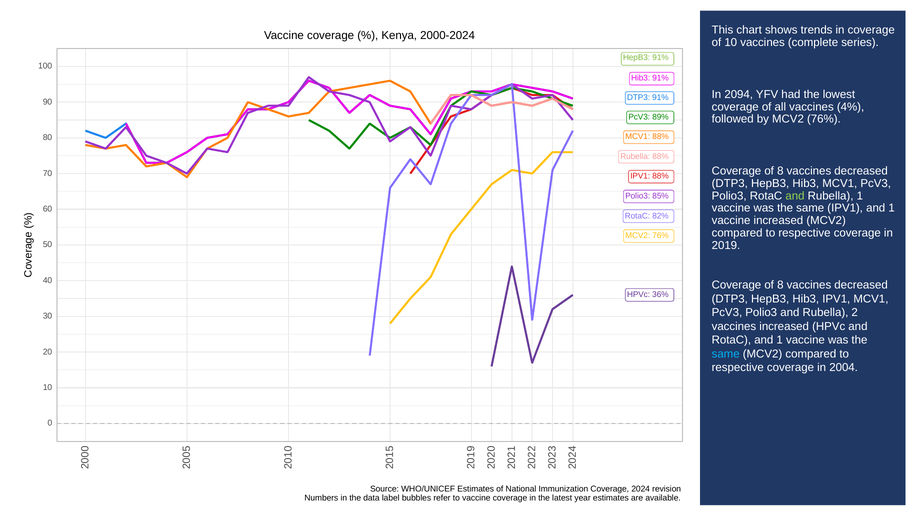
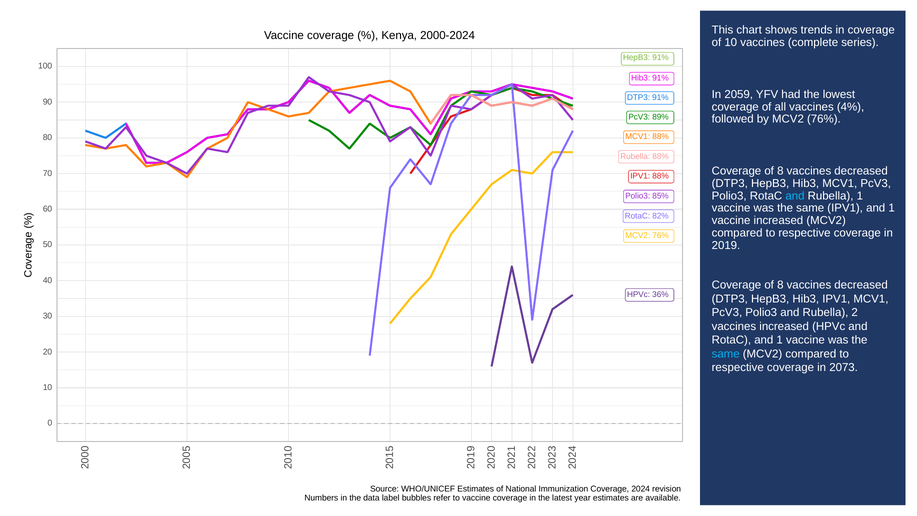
2094: 2094 -> 2059 (739, 94)
and colour: light green -> light blue (795, 196)
2004: 2004 -> 2073 (844, 368)
